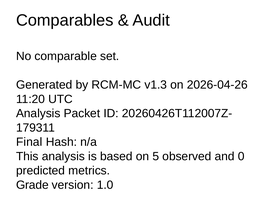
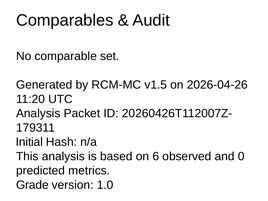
v1.3: v1.3 -> v1.5 (156, 85)
Final: Final -> Initial (29, 142)
5: 5 -> 6 (156, 156)
